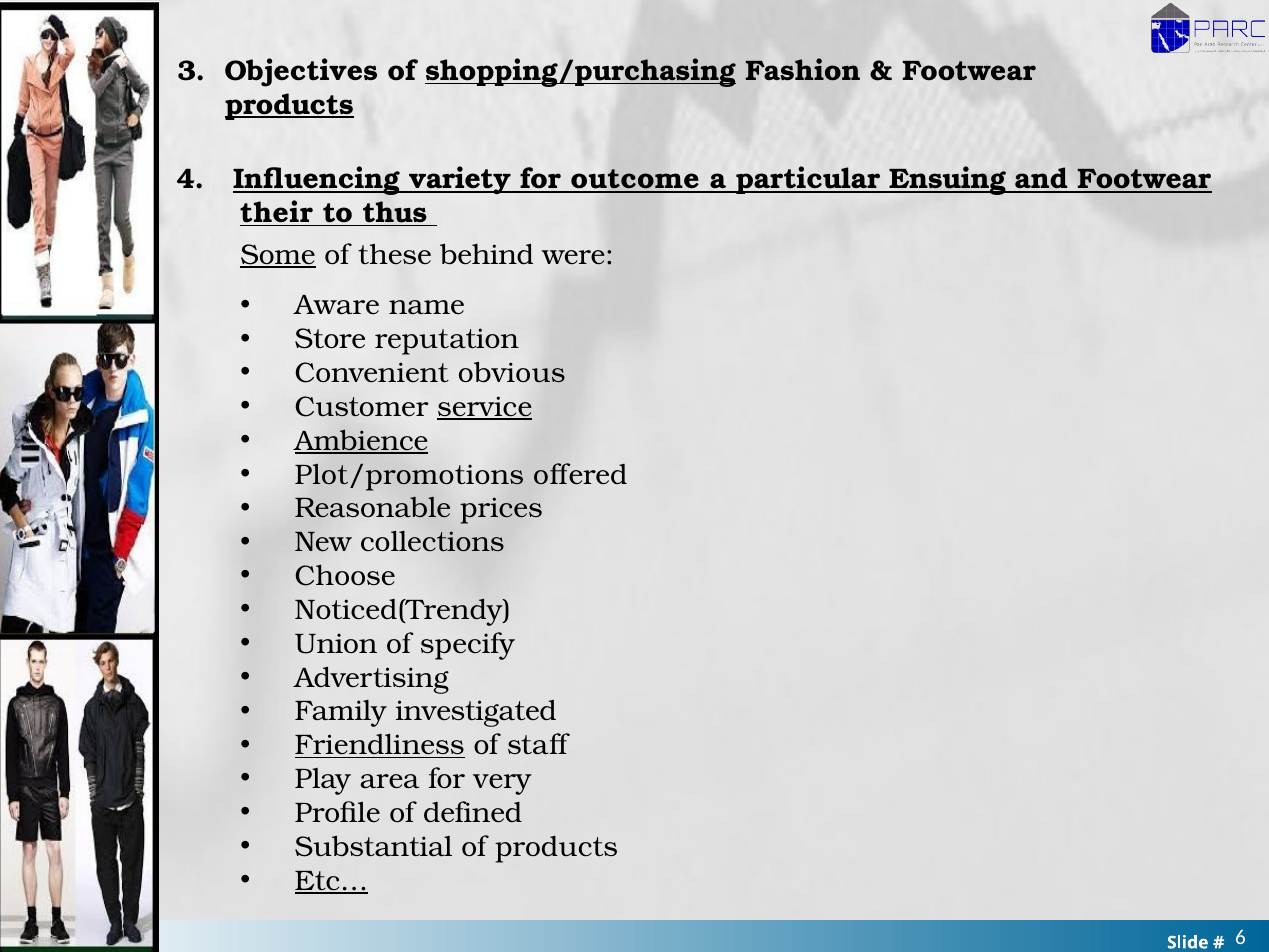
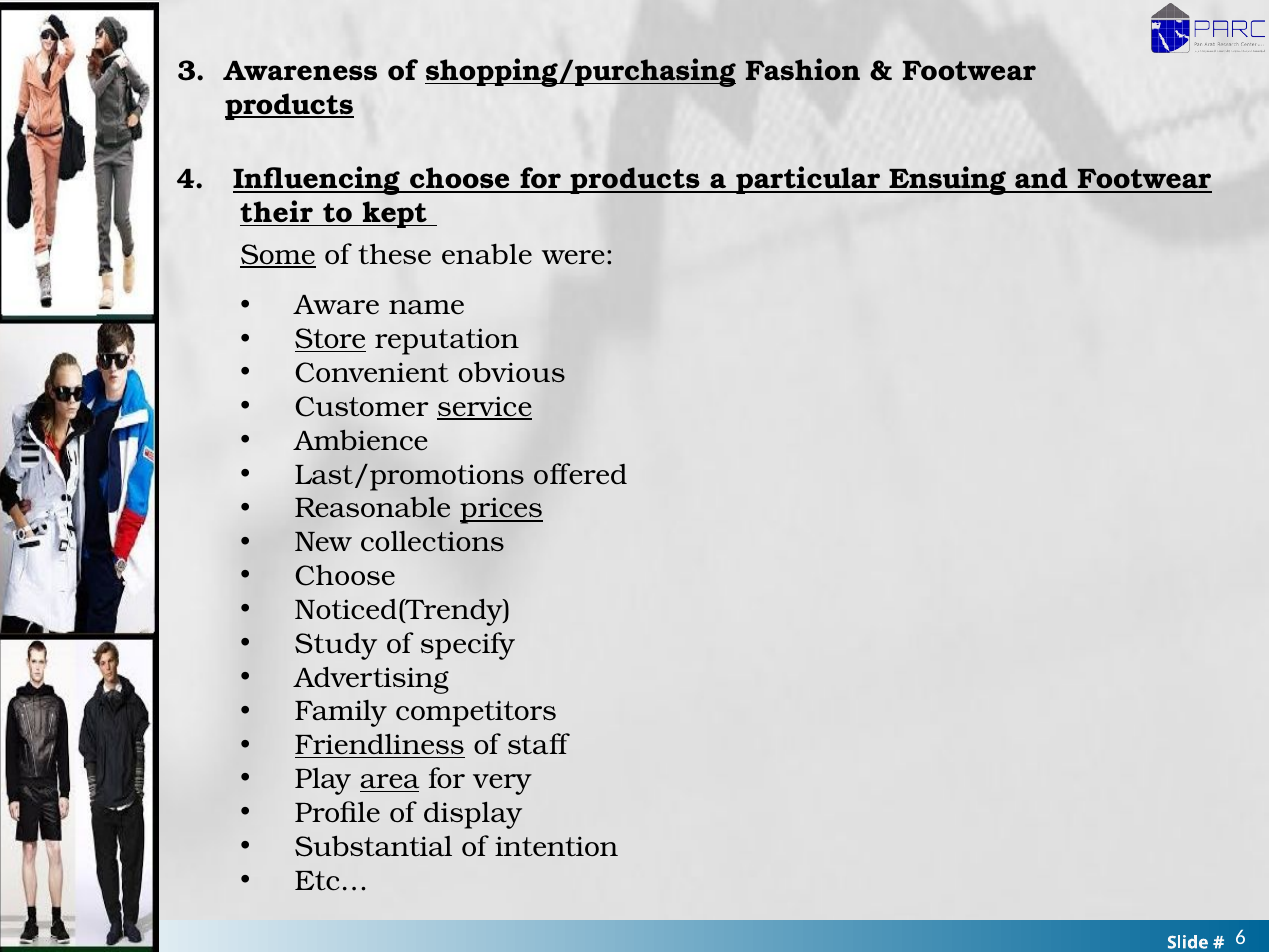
Objectives: Objectives -> Awareness (301, 71)
Influencing variety: variety -> choose (460, 180)
for outcome: outcome -> products (635, 180)
thus: thus -> kept (395, 213)
behind: behind -> enable (487, 255)
Store underline: none -> present (330, 339)
Ambience underline: present -> none (362, 441)
Plot/promotions: Plot/promotions -> Last/promotions (410, 475)
prices underline: none -> present (501, 508)
Union: Union -> Study (336, 644)
investigated: investigated -> competitors (476, 711)
area underline: none -> present (390, 779)
defined: defined -> display (473, 813)
of products: products -> intention (557, 847)
Etc… underline: present -> none (332, 881)
